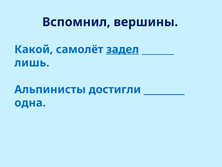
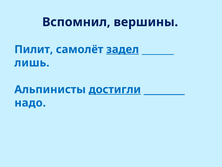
Какой: Какой -> Пилит (34, 49)
достигли underline: none -> present (115, 89)
одна: одна -> надо (30, 103)
